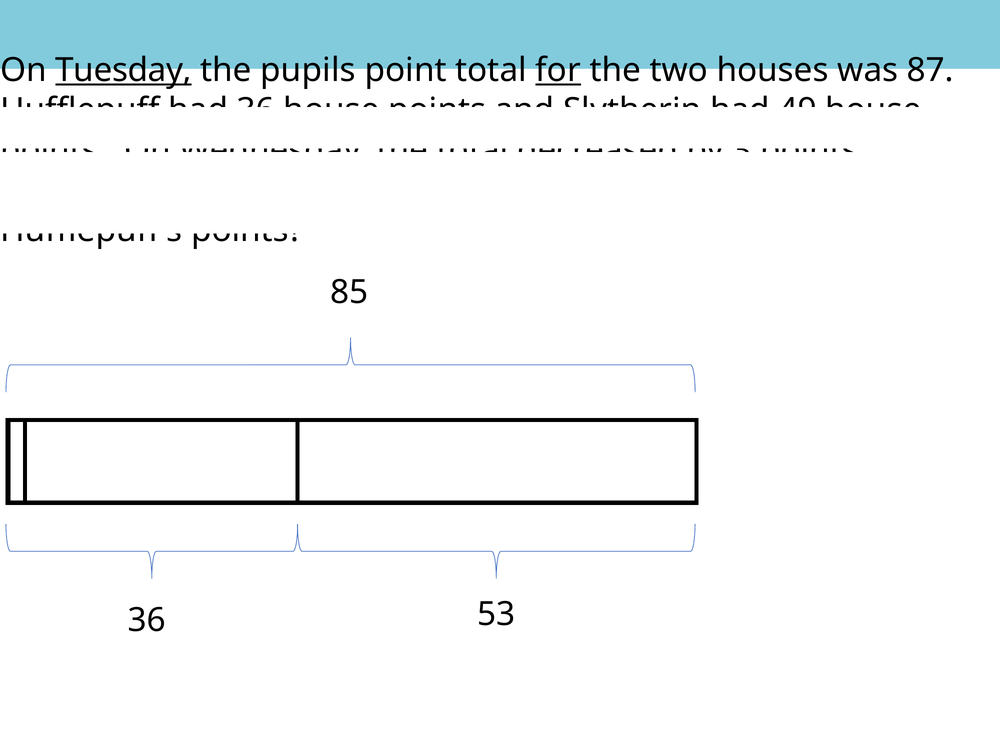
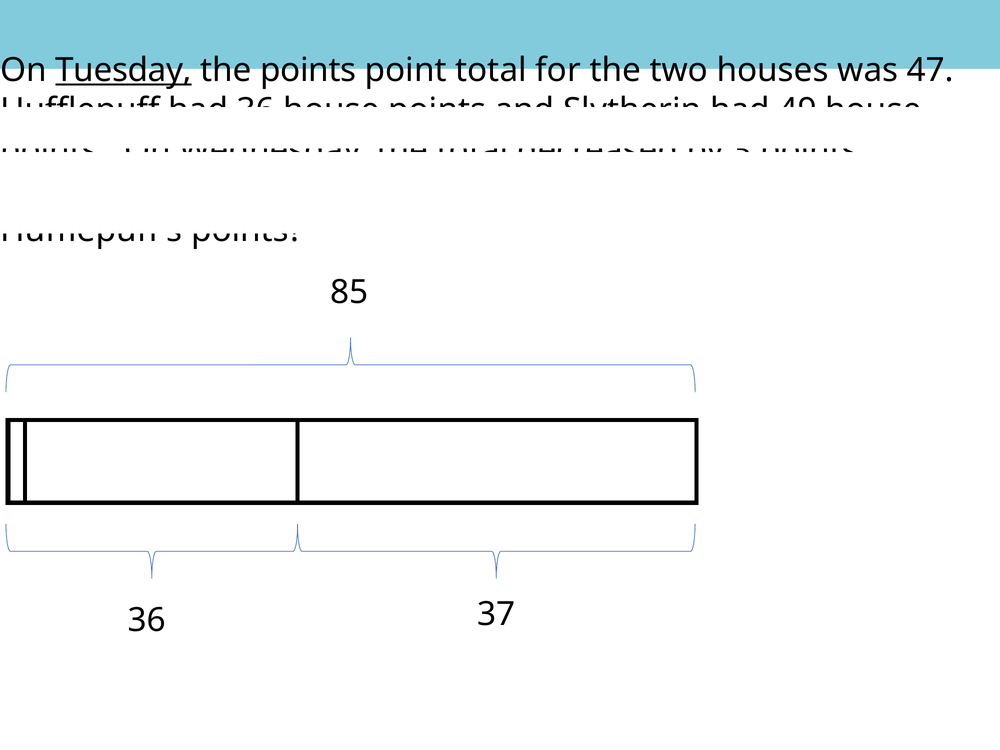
the pupils: pupils -> points (308, 70)
for underline: present -> none (558, 70)
87: 87 -> 47 (930, 70)
53: 53 -> 37 (496, 614)
